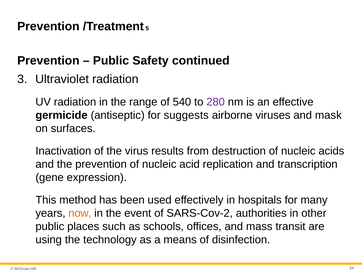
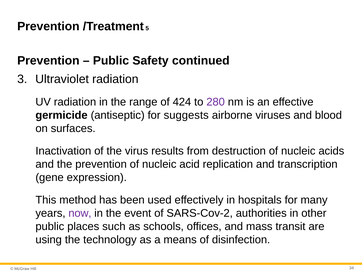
540: 540 -> 424 (182, 102)
mask: mask -> blood (328, 115)
now colour: orange -> purple (80, 213)
